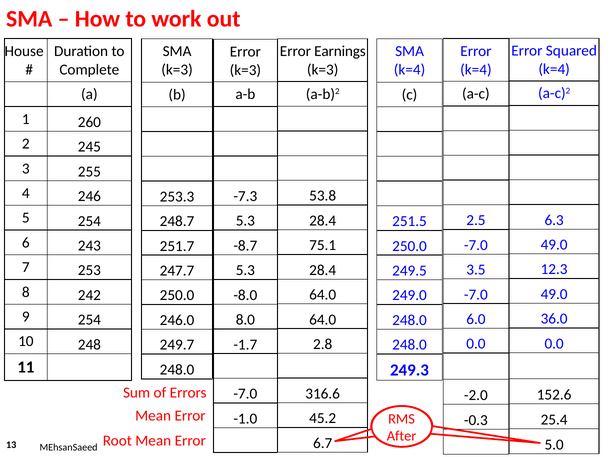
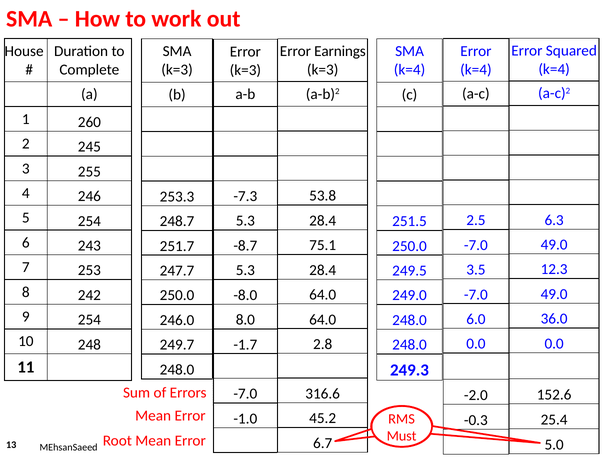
After: After -> Must (402, 437)
